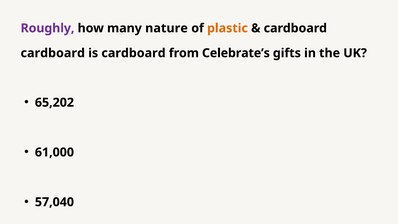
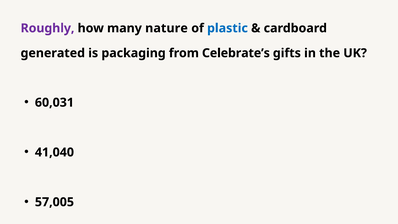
plastic colour: orange -> blue (227, 28)
cardboard: cardboard -> generated (53, 53)
is cardboard: cardboard -> packaging (134, 53)
65,202: 65,202 -> 60,031 (54, 102)
61,000: 61,000 -> 41,040 (54, 152)
57,040: 57,040 -> 57,005 (54, 202)
